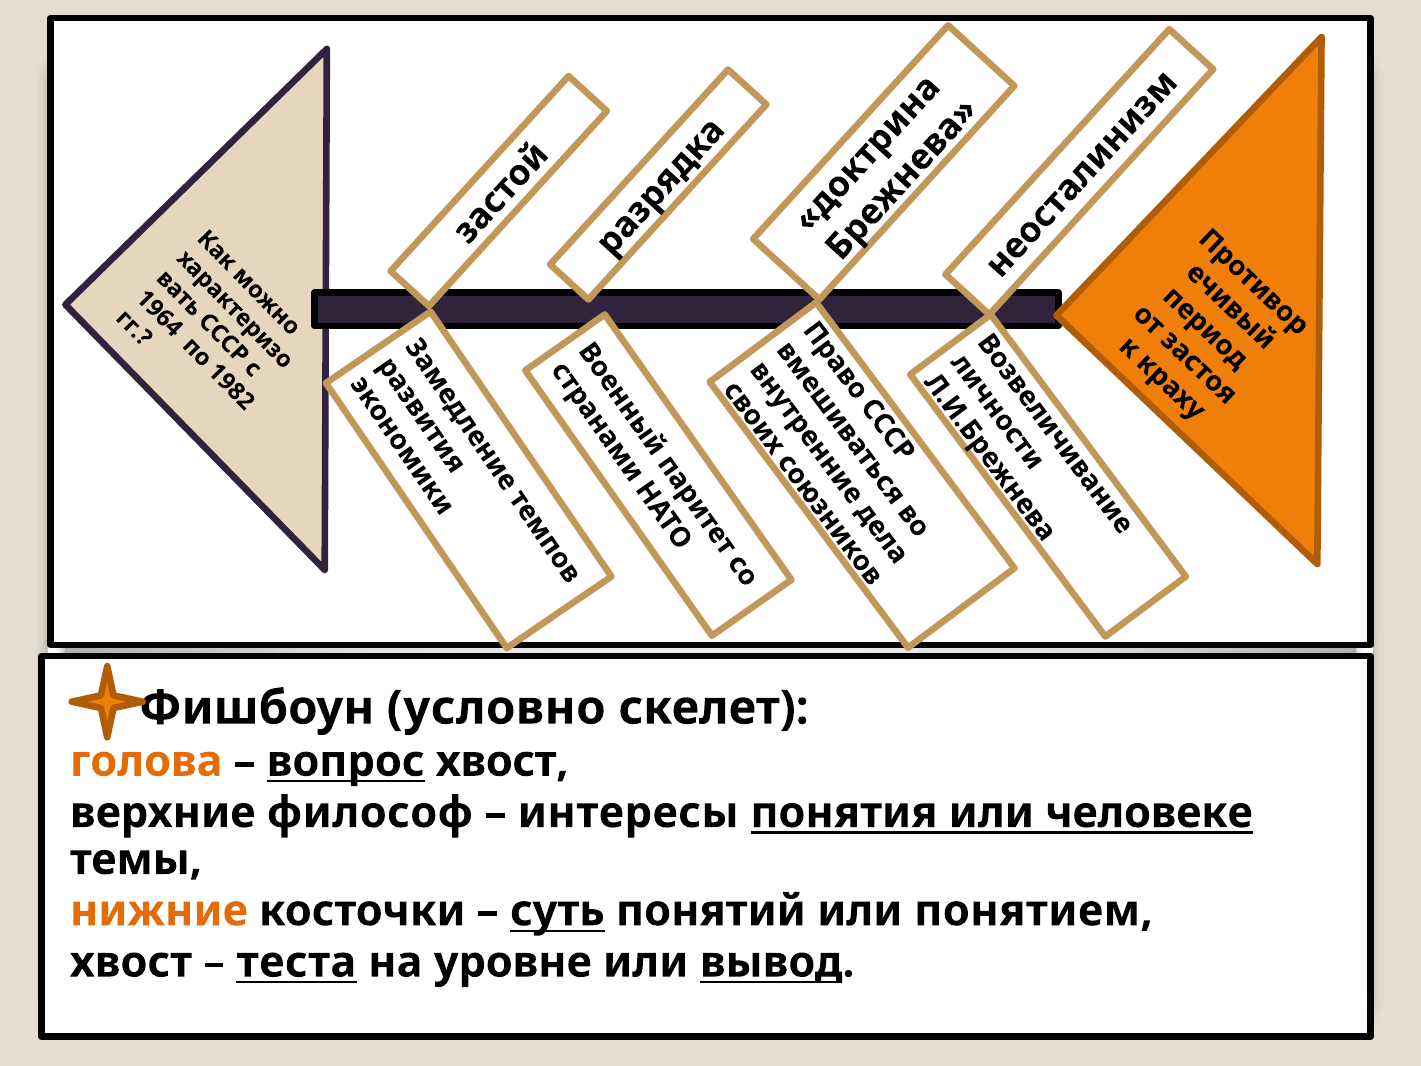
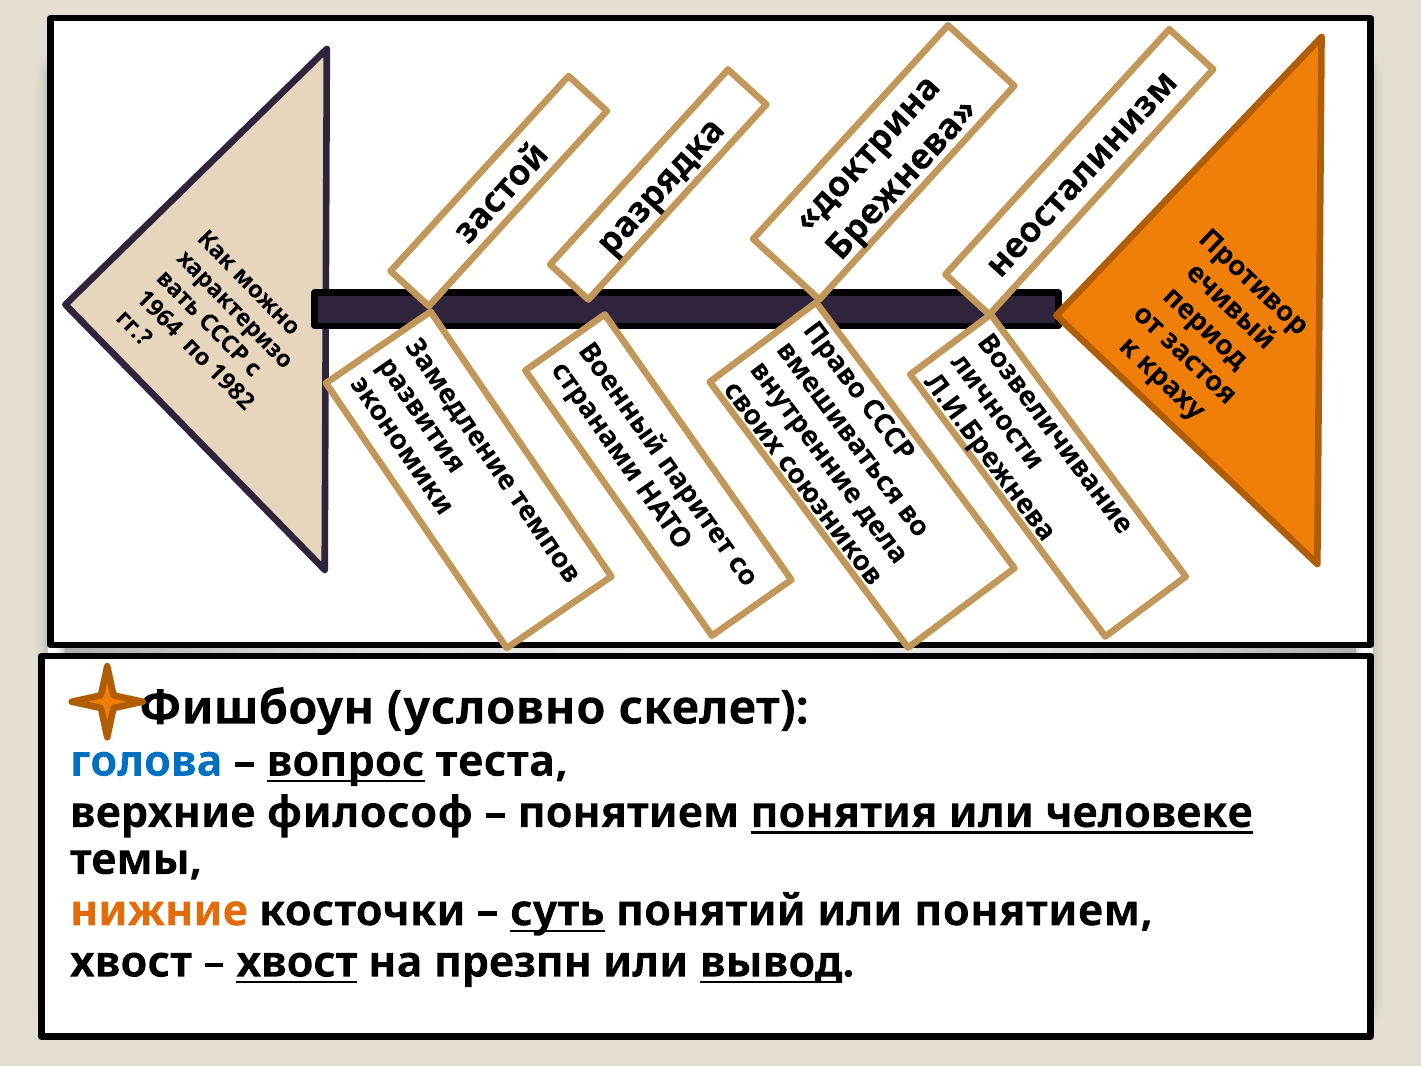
голова colour: orange -> blue (146, 761)
вопрос хвост: хвост -> теста (502, 761)
интересы: интересы -> понятием (628, 813)
теста: теста -> хвост (297, 962)
уровне: уровне -> презпн (513, 962)
